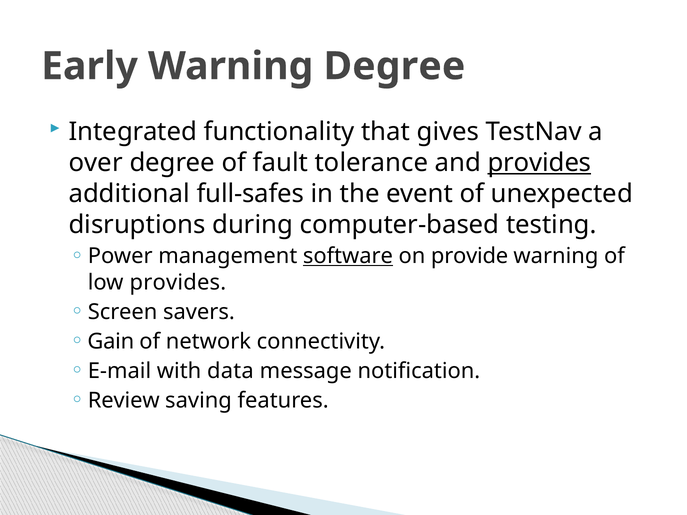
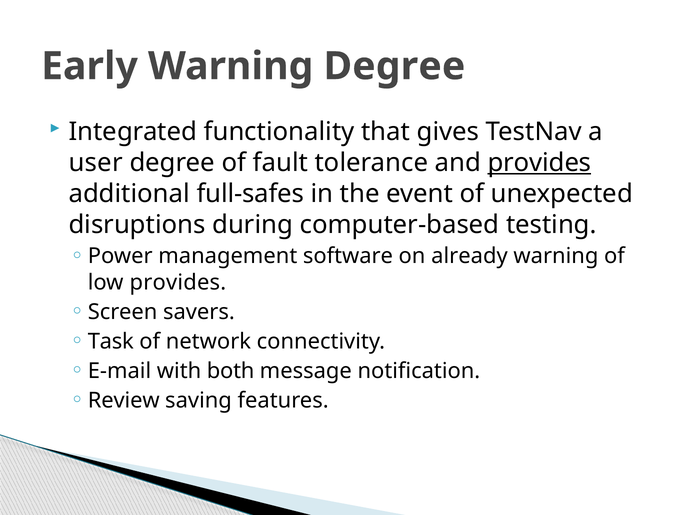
over: over -> user (96, 163)
software underline: present -> none (348, 256)
provide: provide -> already (469, 256)
Gain: Gain -> Task (111, 342)
data: data -> both (231, 371)
